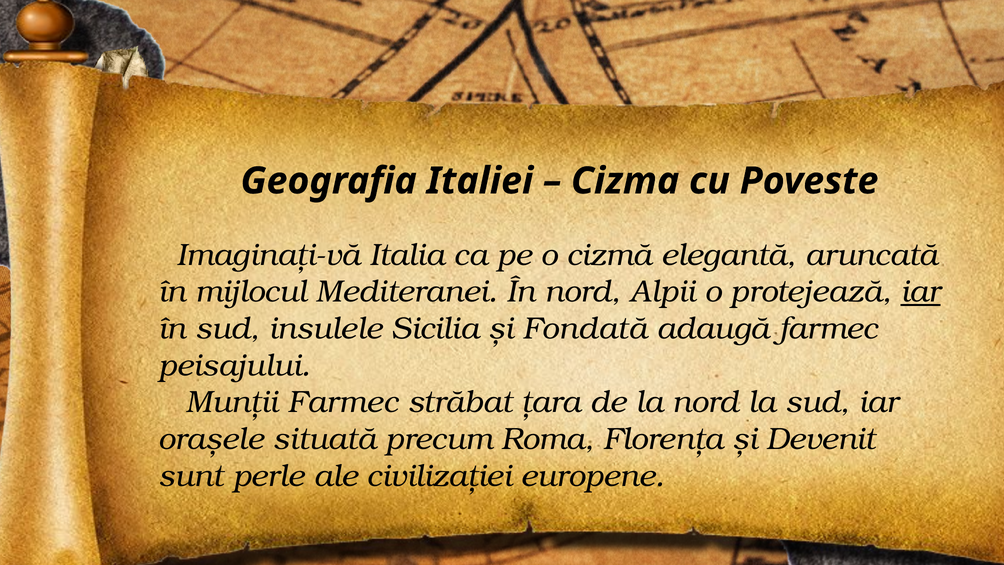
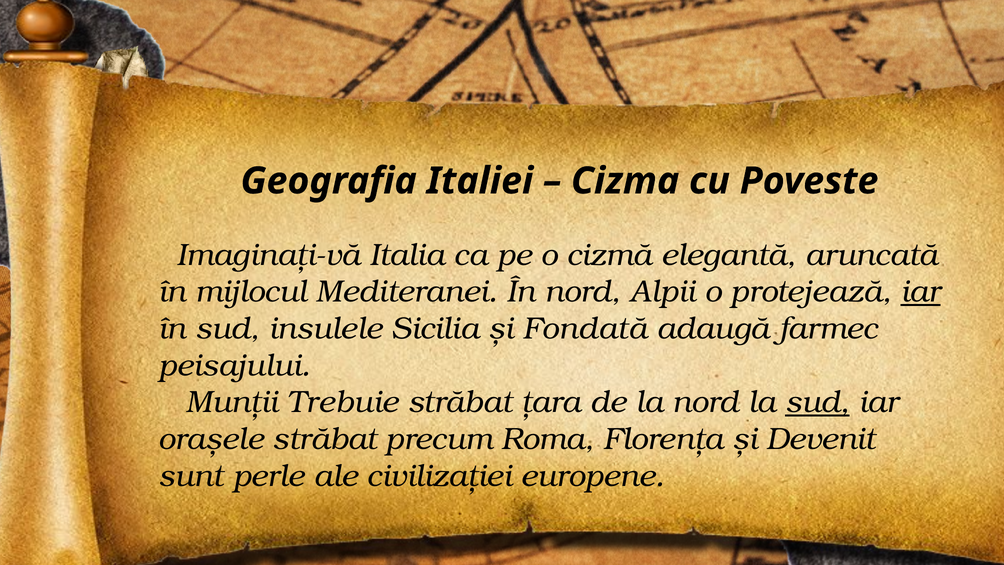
Munții Farmec: Farmec -> Trebuie (343, 402)
sud underline: none -> present (817, 402)
orașele situată: situată -> străbat (325, 439)
